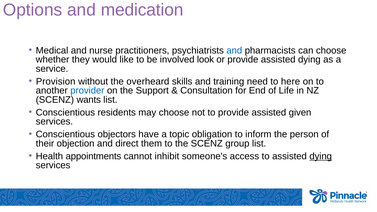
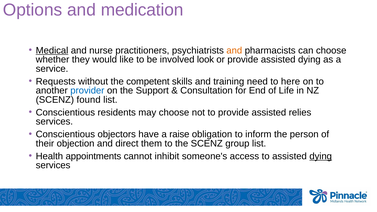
Medical underline: none -> present (52, 50)
and colour: blue -> orange (234, 50)
Provision: Provision -> Requests (56, 81)
overheard: overheard -> competent (148, 81)
wants: wants -> found (89, 100)
given: given -> relies (300, 113)
topic: topic -> raise (179, 134)
